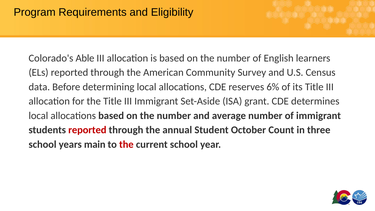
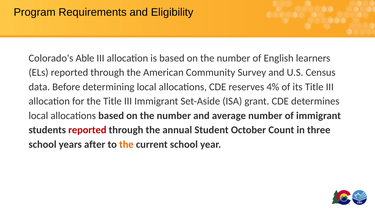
6%: 6% -> 4% (273, 87)
main: main -> after (95, 144)
the colour: red -> orange (126, 144)
